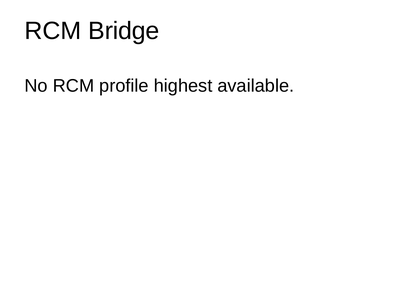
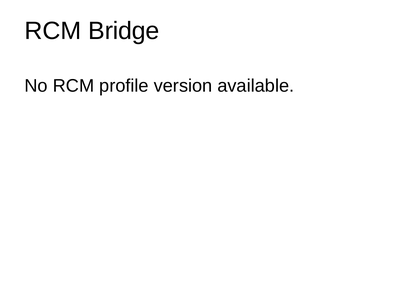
highest: highest -> version (183, 86)
